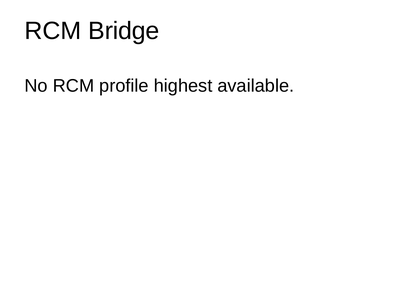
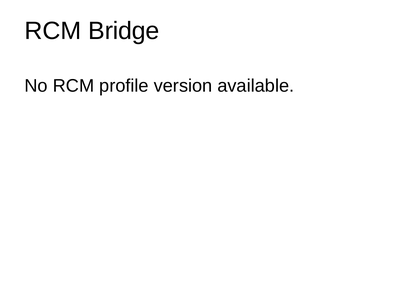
highest: highest -> version (183, 86)
